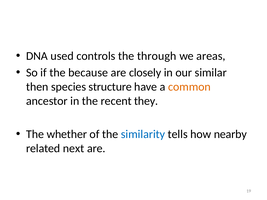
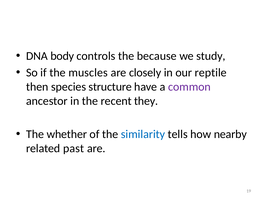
used: used -> body (62, 56)
through: through -> because (157, 56)
areas: areas -> study (211, 56)
because: because -> muscles (88, 73)
similar: similar -> reptile (211, 73)
common colour: orange -> purple (189, 87)
next: next -> past (74, 149)
